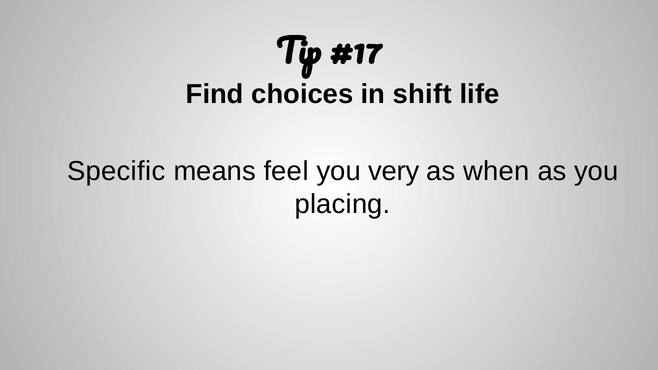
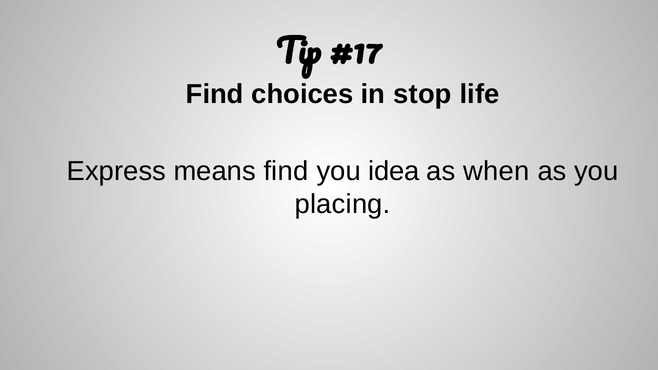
shift: shift -> stop (422, 94)
Specific: Specific -> Express (116, 171)
means feel: feel -> find (286, 171)
very: very -> idea (394, 171)
